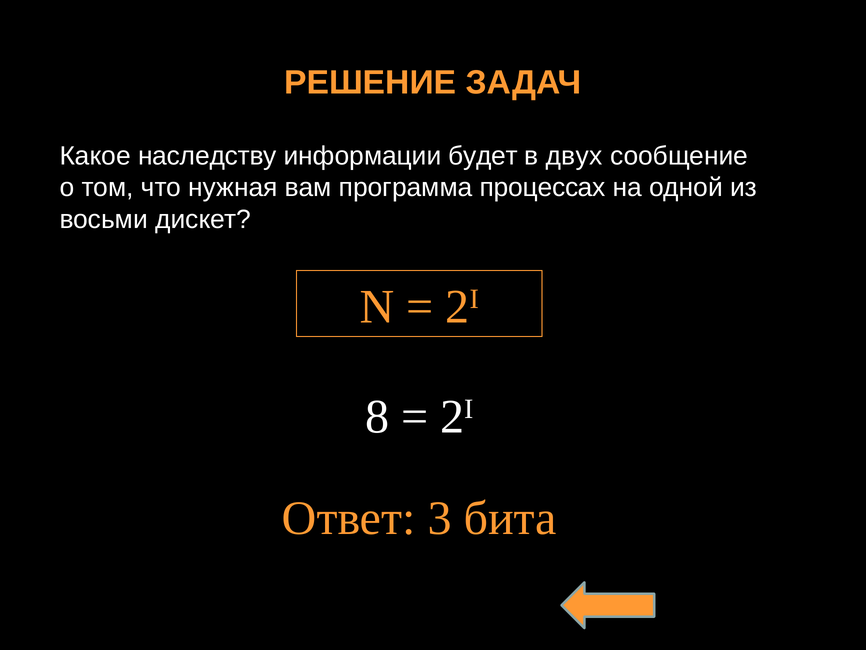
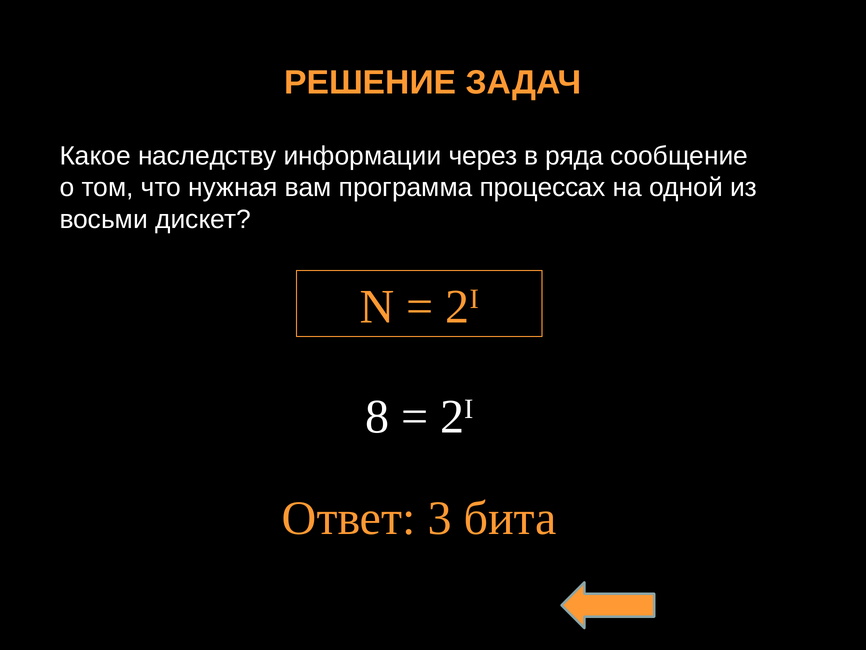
будет: будет -> через (483, 156)
двух: двух -> ряда (574, 156)
